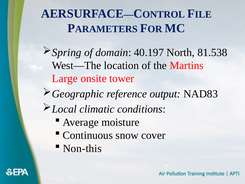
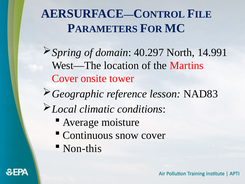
40.197: 40.197 -> 40.297 (149, 52)
81.538: 81.538 -> 14.991 (212, 52)
Large: Large -> Cover (65, 78)
output: output -> lesson (165, 94)
